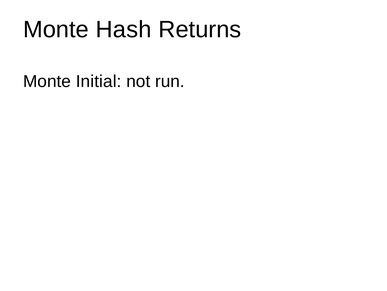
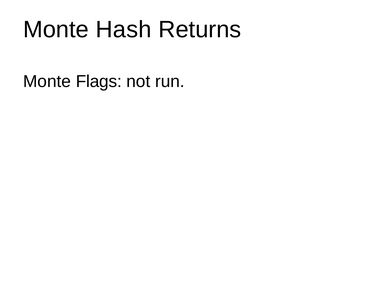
Initial: Initial -> Flags (99, 81)
